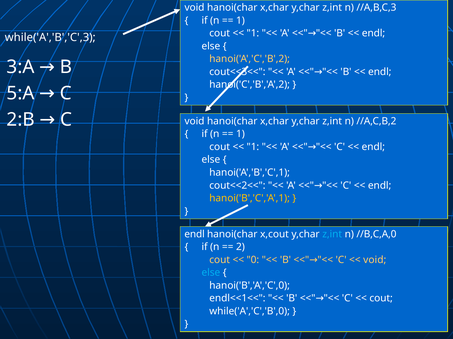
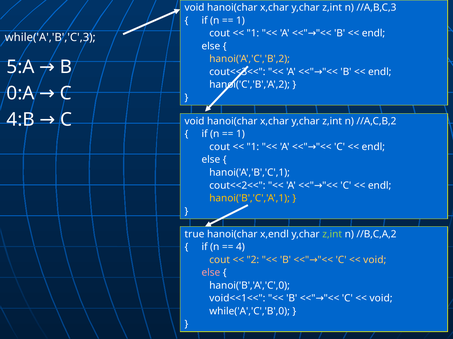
3:A: 3:A -> 5:A (21, 67)
5:A: 5:A -> 0:A (21, 93)
2:B: 2:B -> 4:B (21, 120)
endl: endl -> true (194, 235)
x,cout: x,cout -> x,endl (274, 235)
z,int colour: light blue -> light green (332, 235)
//B,C,A,0: //B,C,A,0 -> //B,C,A,2 (376, 235)
2: 2 -> 4 (240, 247)
0: 0 -> 2 (253, 260)
else colour: light blue -> pink (211, 273)
endl<<1<<: endl<<1<< -> void<<1<< (237, 299)
cout: cout -> void (381, 299)
